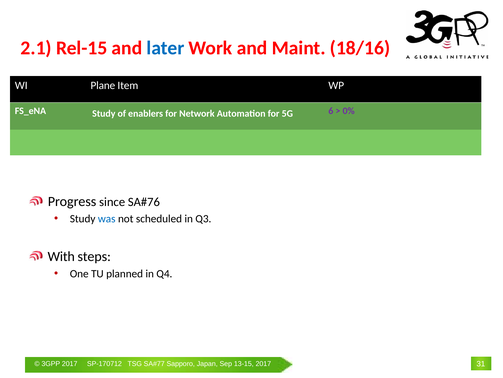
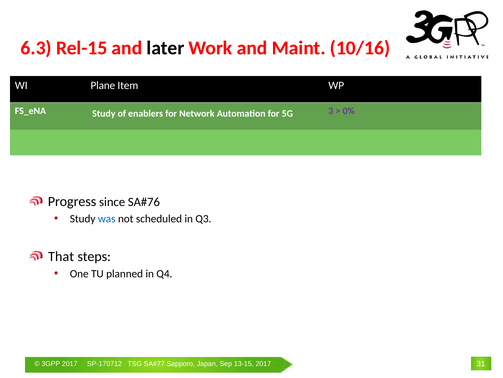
2.1: 2.1 -> 6.3 (36, 48)
later colour: blue -> black (165, 48)
18/16: 18/16 -> 10/16 (360, 48)
6: 6 -> 3 (331, 111)
With: With -> That (61, 256)
